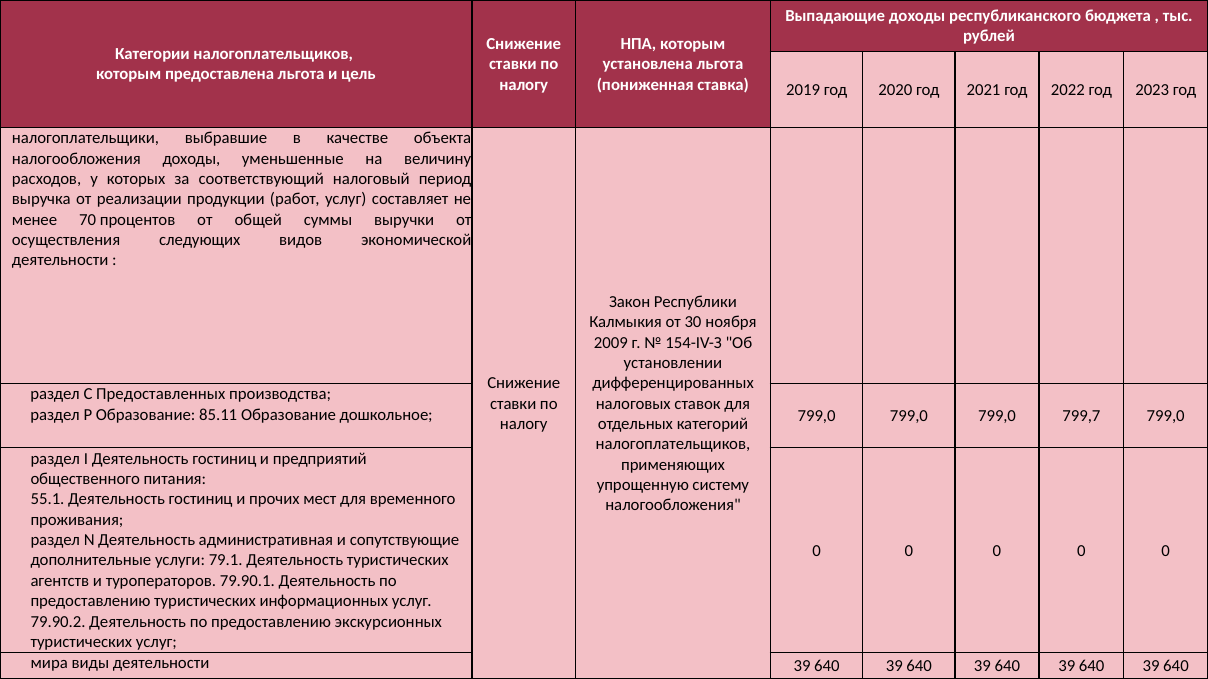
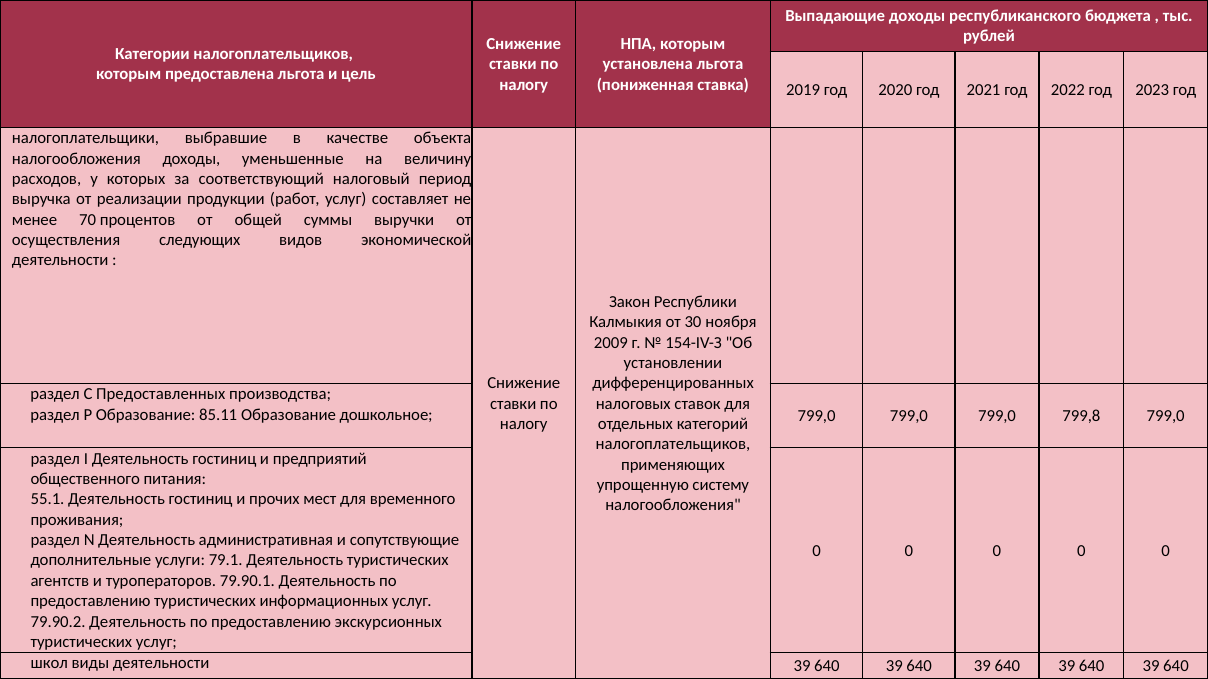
799,7: 799,7 -> 799,8 (1081, 417)
мира: мира -> школ (49, 664)
